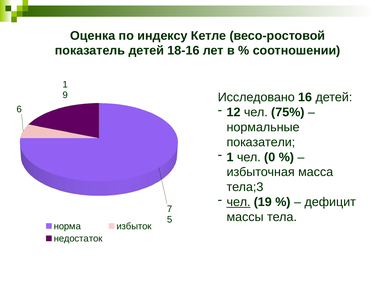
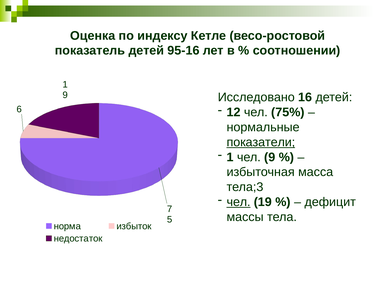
18-16: 18-16 -> 95-16 (183, 51)
показатели underline: none -> present (261, 142)
чел 0: 0 -> 9 (270, 157)
